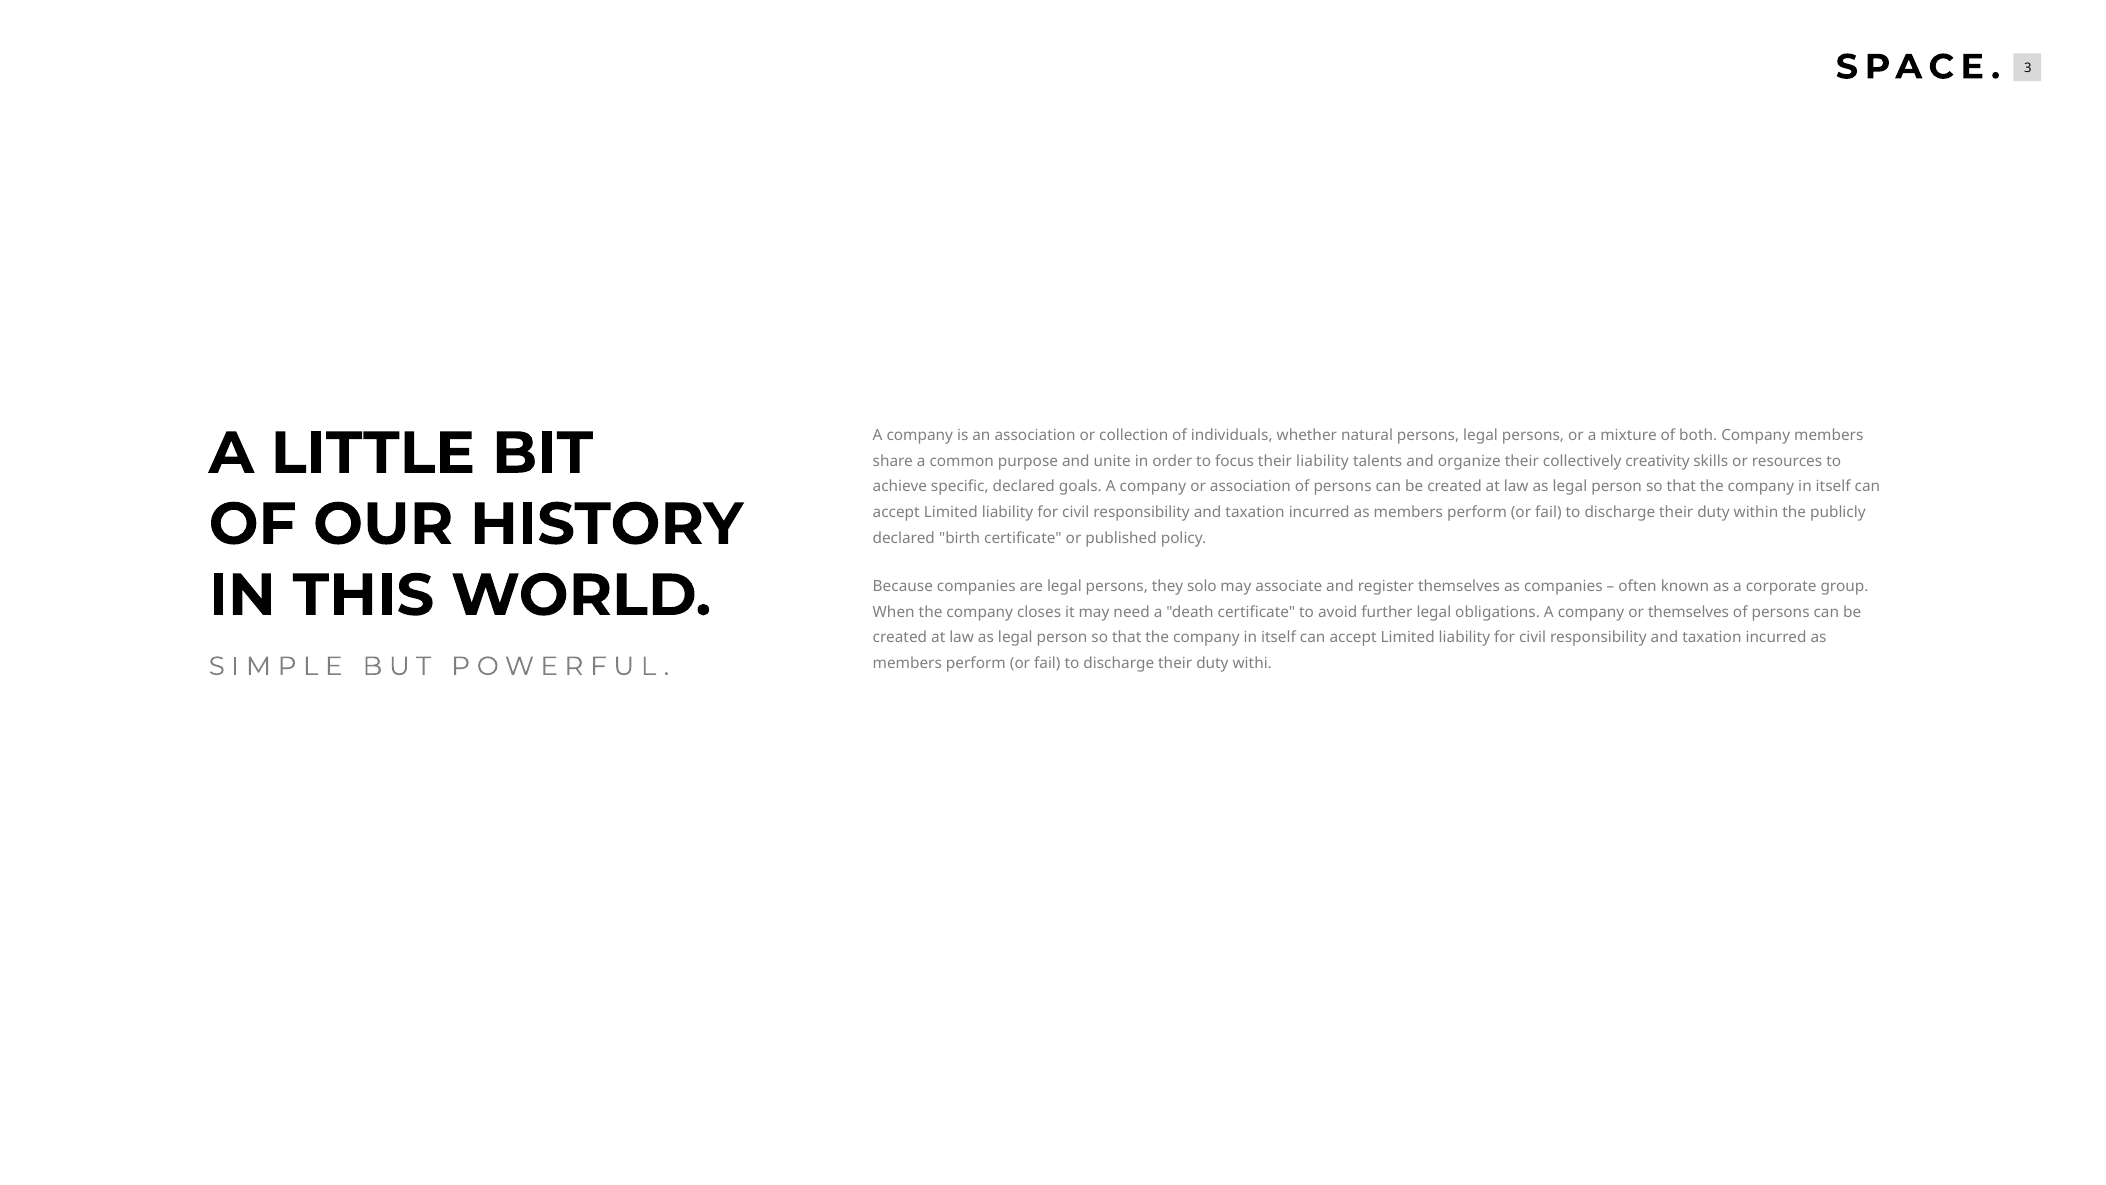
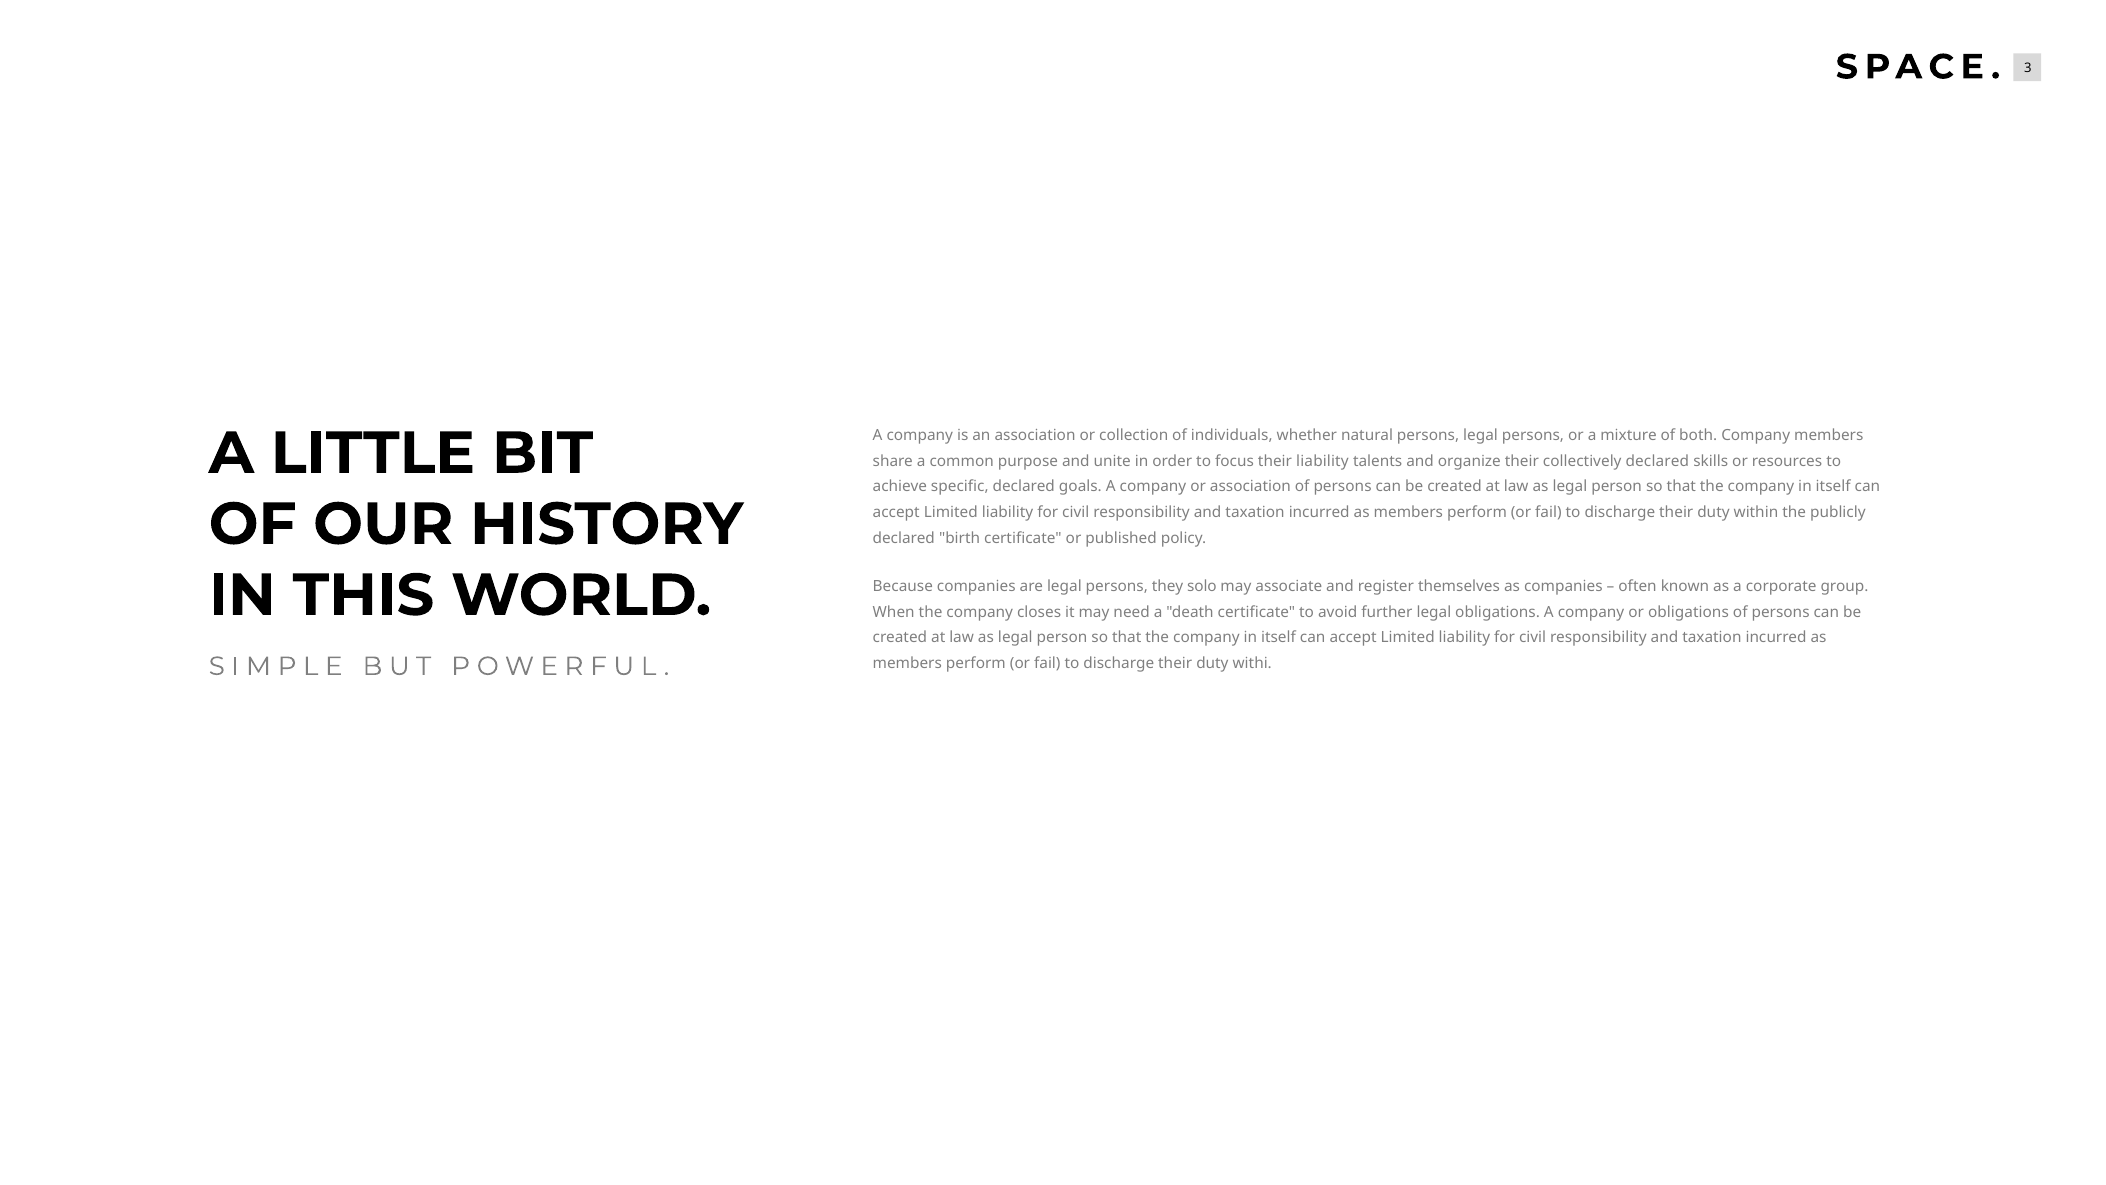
collectively creativity: creativity -> declared (1657, 461)
or themselves: themselves -> obligations (1688, 612)
